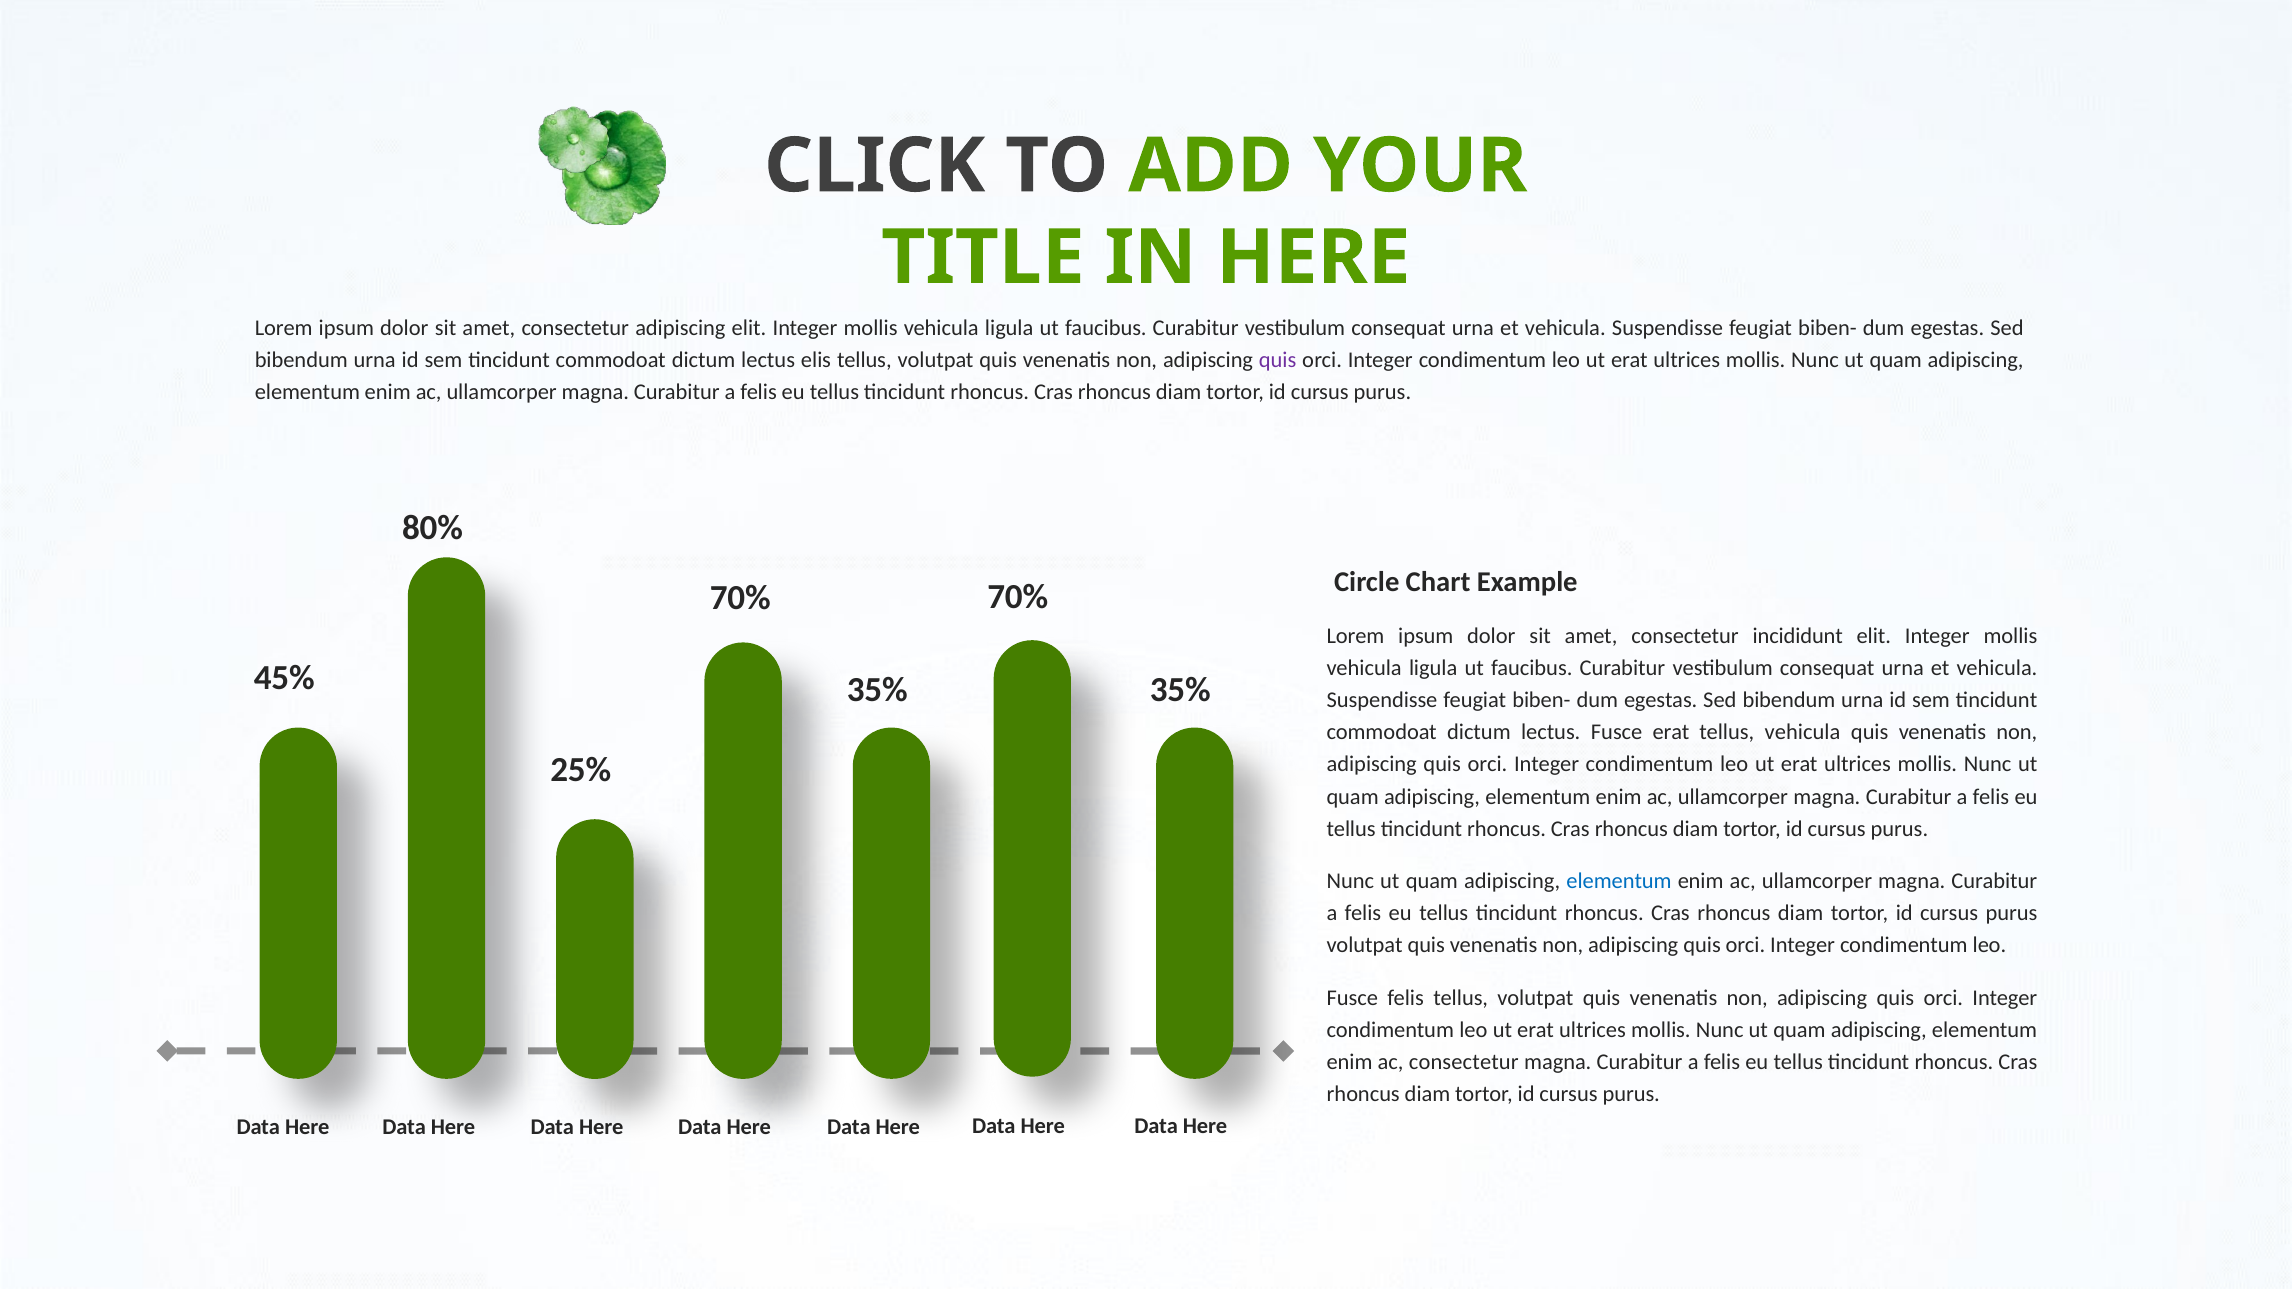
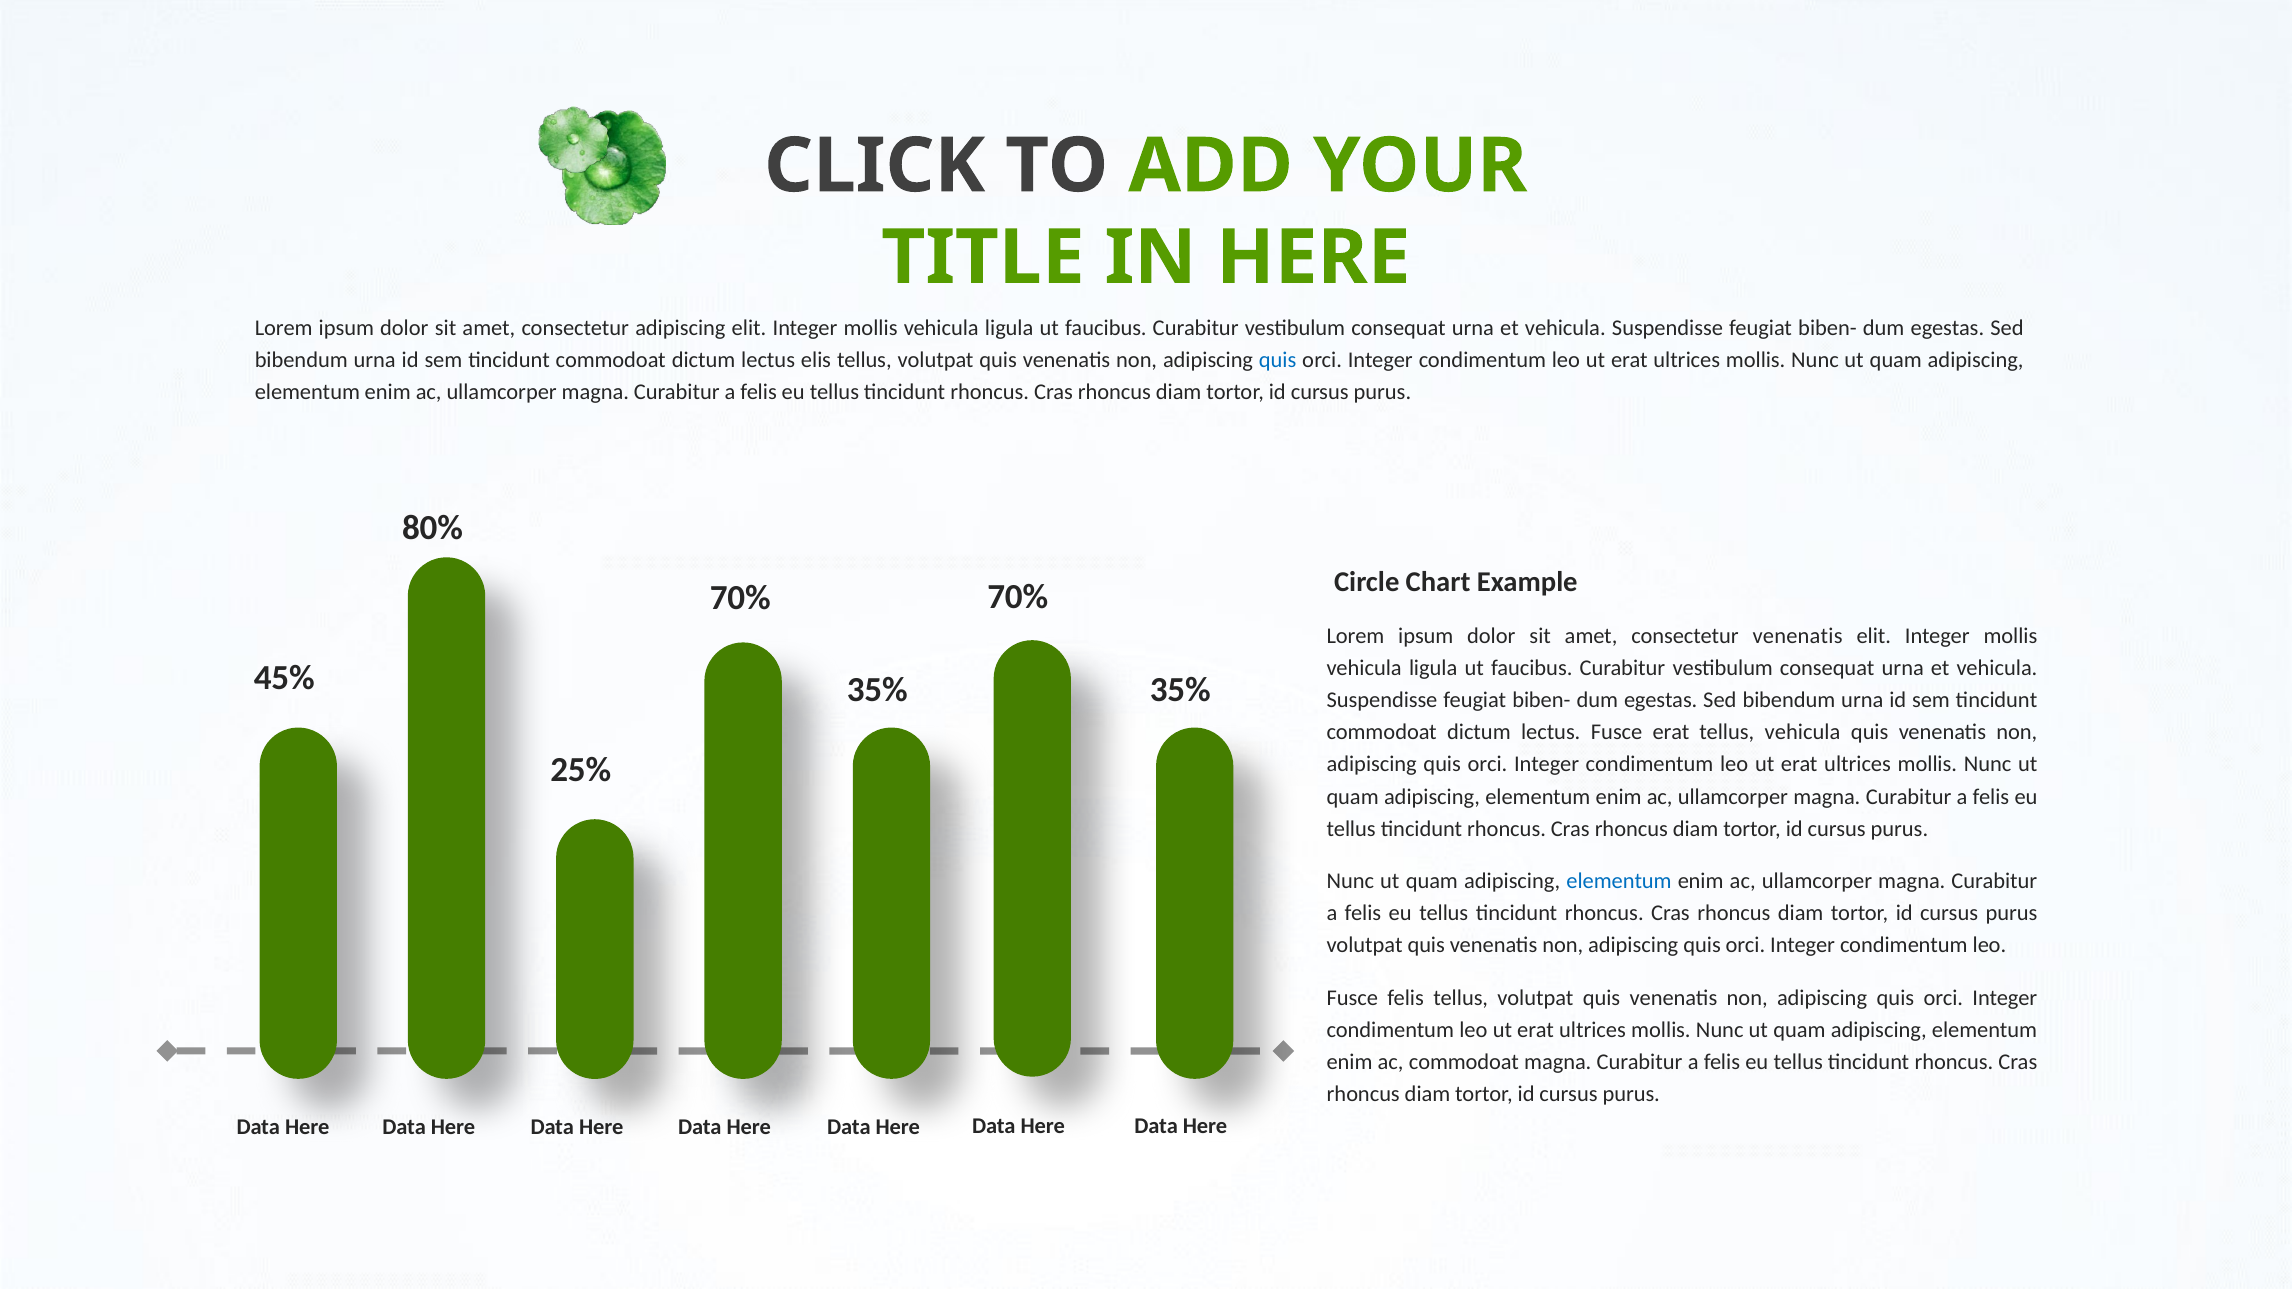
quis colour: purple -> blue (1278, 360)
consectetur incididunt: incididunt -> venenatis (1798, 636)
ac consectetur: consectetur -> commodoat (1464, 1062)
